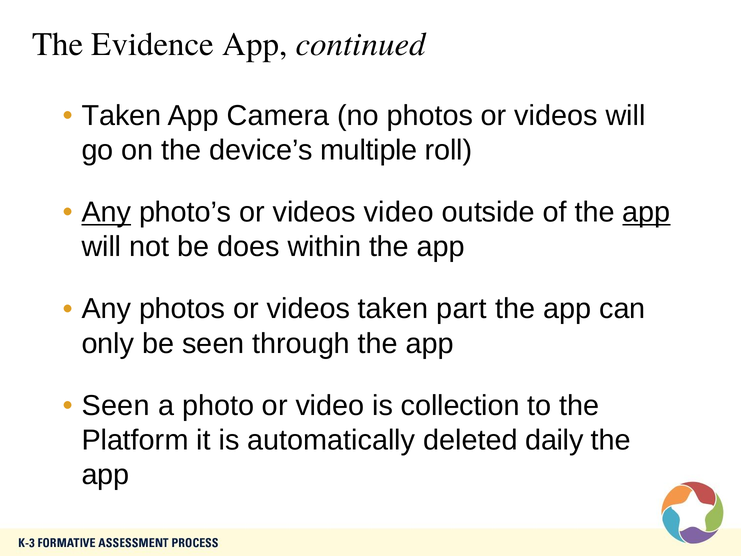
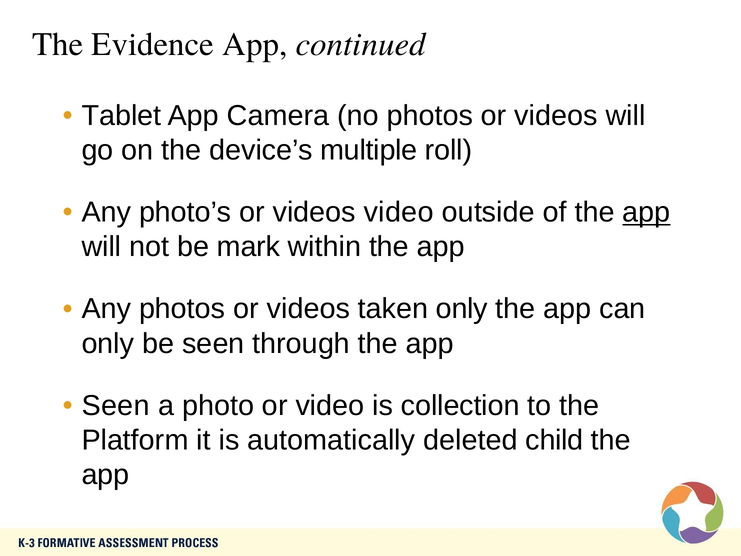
Taken: Taken -> Tablet (121, 116)
Any underline: present -> none (106, 212)
does: does -> mark (249, 247)
taken part: part -> only (462, 309)
daily: daily -> child (554, 440)
